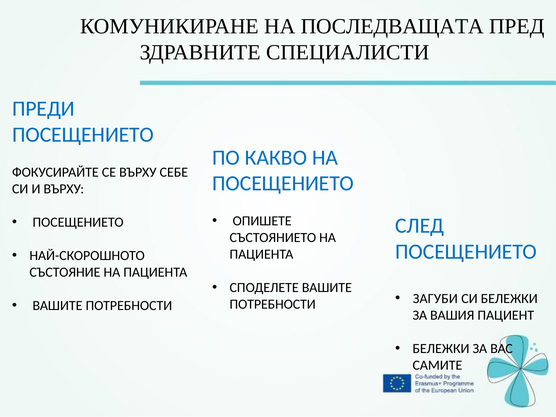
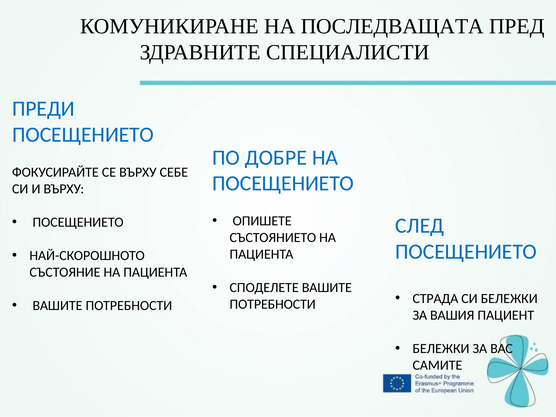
КАКВО: КАКВО -> ДОБРЕ (276, 158)
ЗАГУБИ: ЗАГУБИ -> СТРАДА (435, 298)
